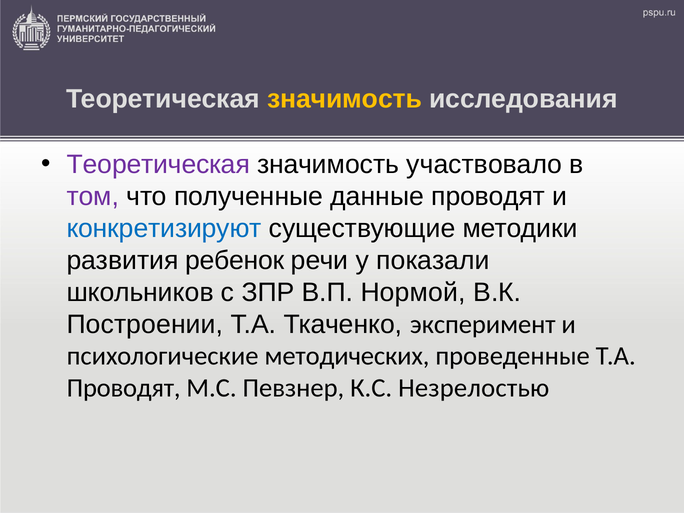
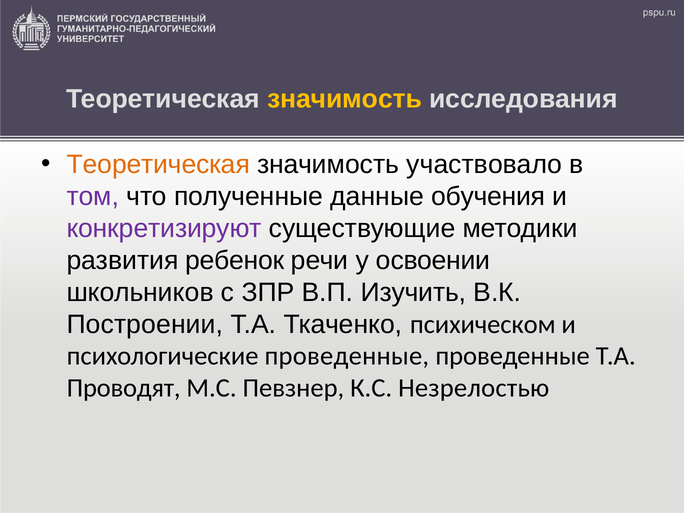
Теоретическая colour: purple -> orange (158, 165)
данные проводят: проводят -> обучения (488, 197)
конкретизируют colour: blue -> purple (164, 228)
показали: показали -> освоении (433, 260)
Нормой: Нормой -> Изучить (413, 292)
эксперимент: эксперимент -> психическом (483, 324)
психологические методических: методических -> проведенные (347, 356)
